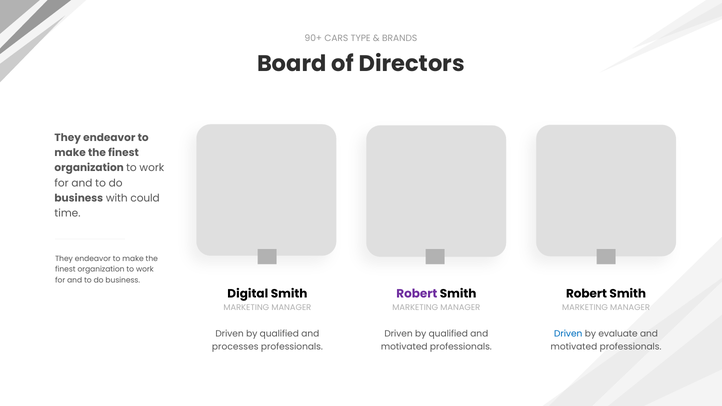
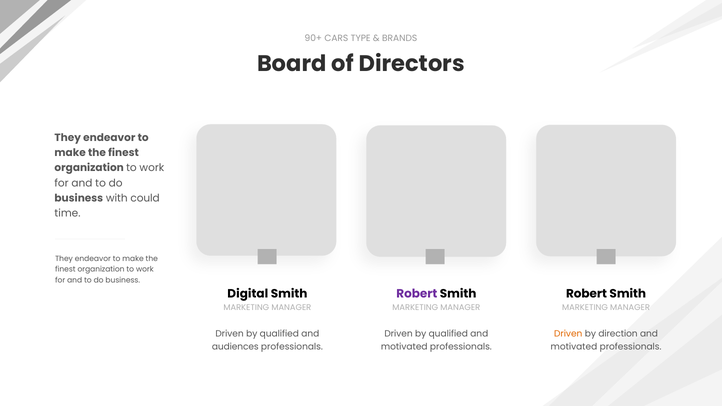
Driven colour: blue -> orange (568, 334)
evaluate: evaluate -> direction (618, 334)
processes: processes -> audiences (235, 347)
